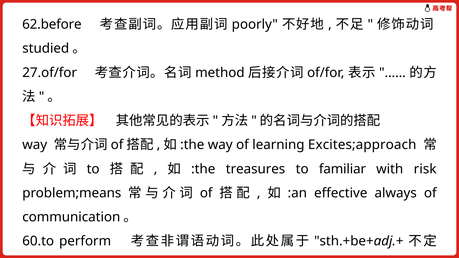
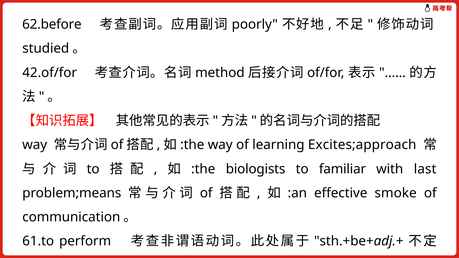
27.of/for: 27.of/for -> 42.of/for (50, 73)
treasures: treasures -> biologists (256, 169)
risk: risk -> last (425, 169)
always: always -> smoke (396, 193)
60.to: 60.to -> 61.to (38, 241)
